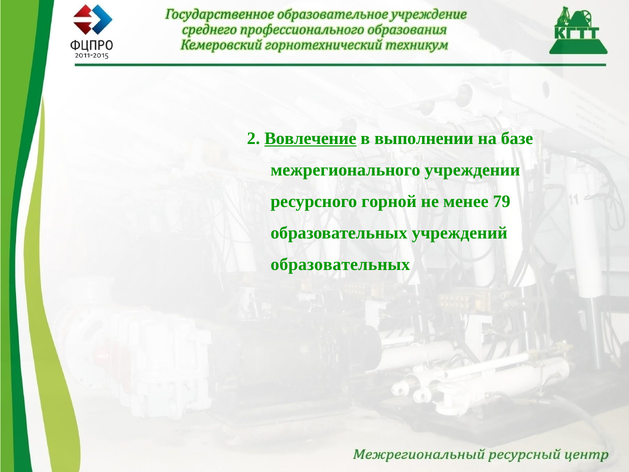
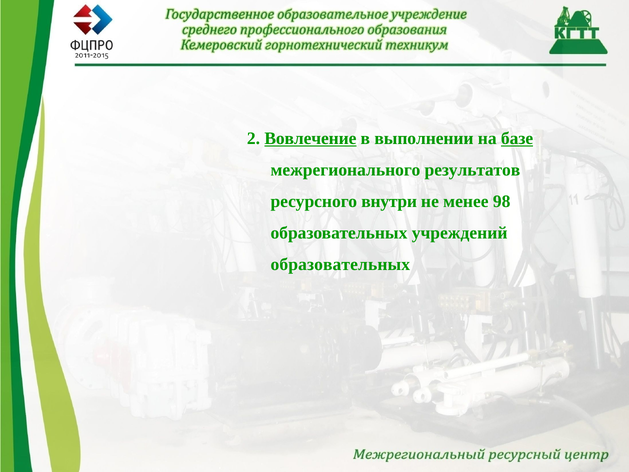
базе underline: none -> present (517, 138)
учреждении: учреждении -> результатов (472, 170)
горной: горной -> внутри (389, 201)
79: 79 -> 98 (502, 201)
